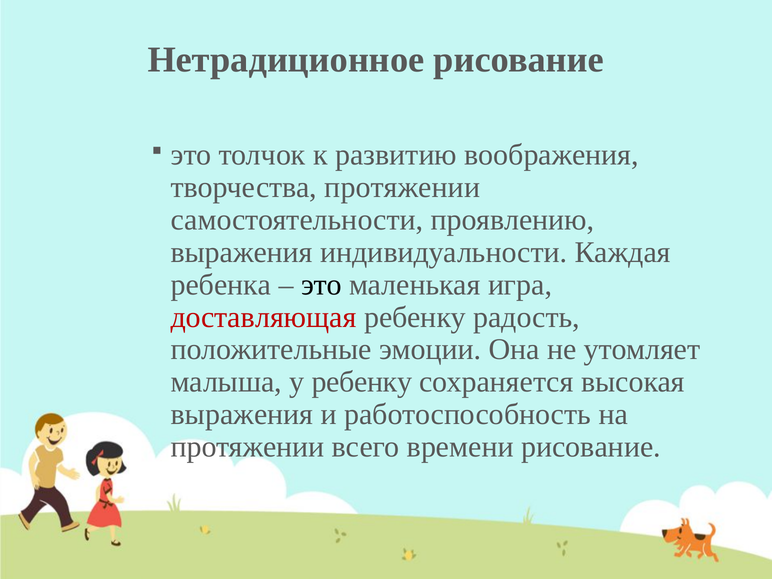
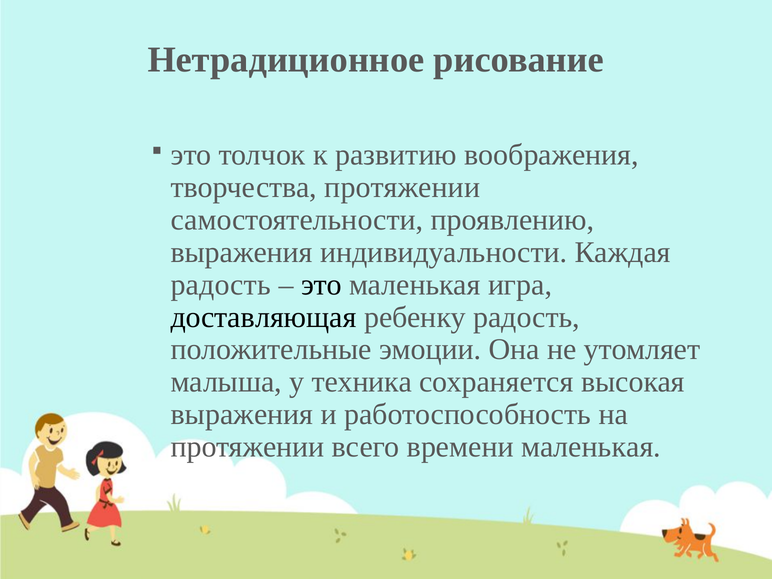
ребенка: ребенка -> радость (221, 285)
доставляющая colour: red -> black (264, 317)
у ребенку: ребенку -> техника (362, 382)
времени рисование: рисование -> маленькая (591, 447)
